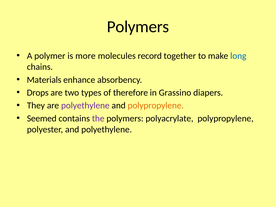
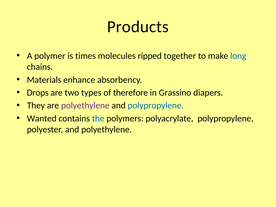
Polymers: Polymers -> Products (138, 27)
more: more -> times (86, 56)
record: record -> ripped (150, 56)
polypropylene colour: orange -> blue (156, 106)
Seemed: Seemed -> Wanted (42, 118)
the colour: purple -> blue (98, 118)
